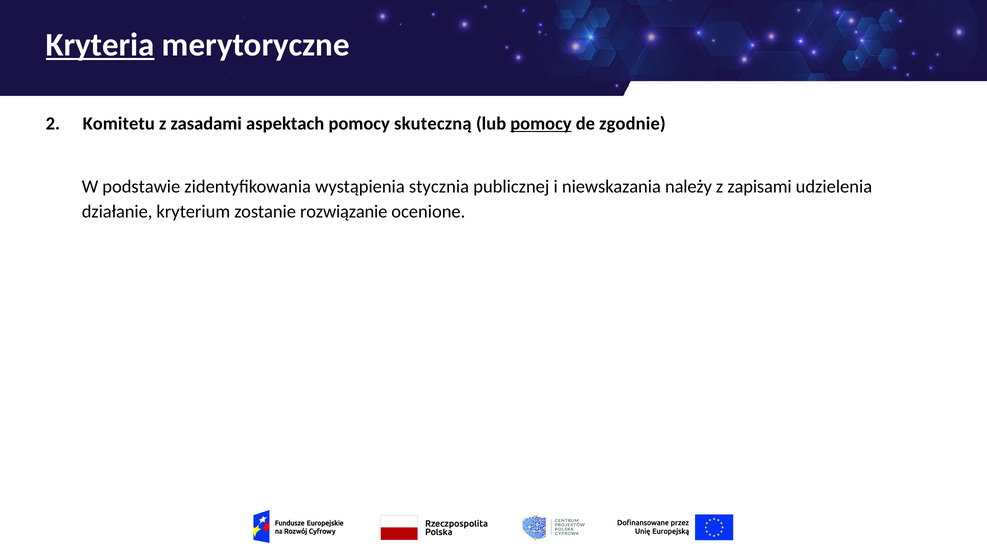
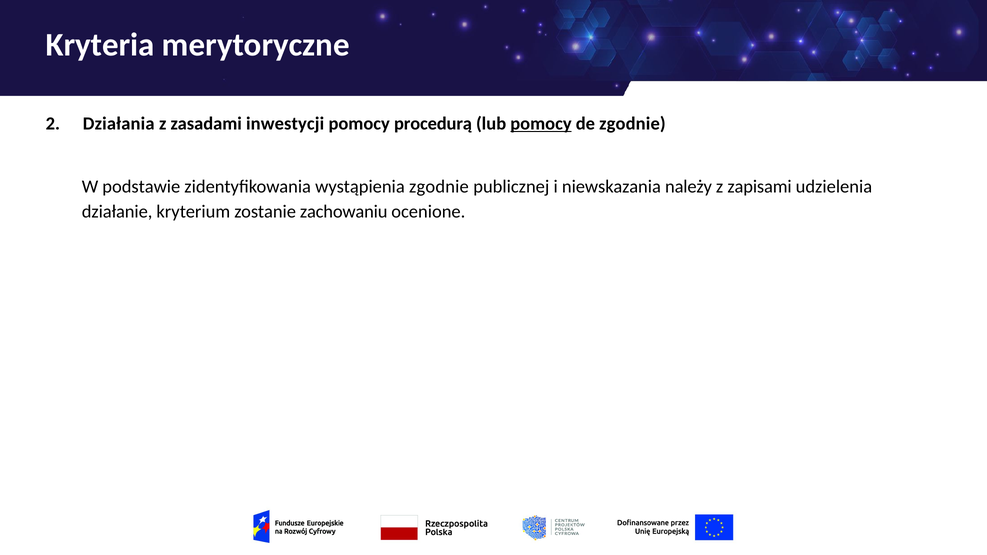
Kryteria underline: present -> none (100, 45)
Komitetu: Komitetu -> Działania (119, 124)
aspektach: aspektach -> inwestycji (285, 124)
skuteczną: skuteczną -> procedurą (433, 124)
wystąpienia stycznia: stycznia -> zgodnie (439, 187)
rozwiązanie: rozwiązanie -> zachowaniu (344, 212)
